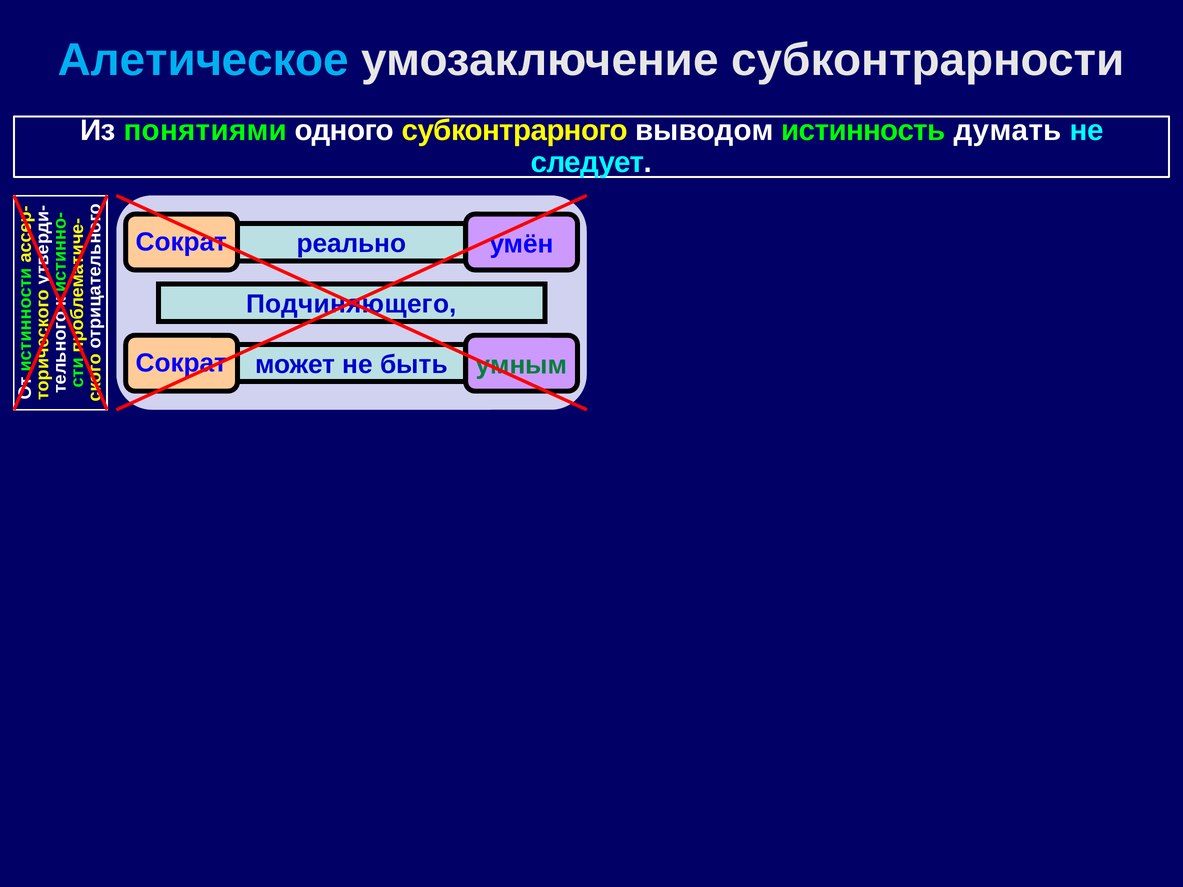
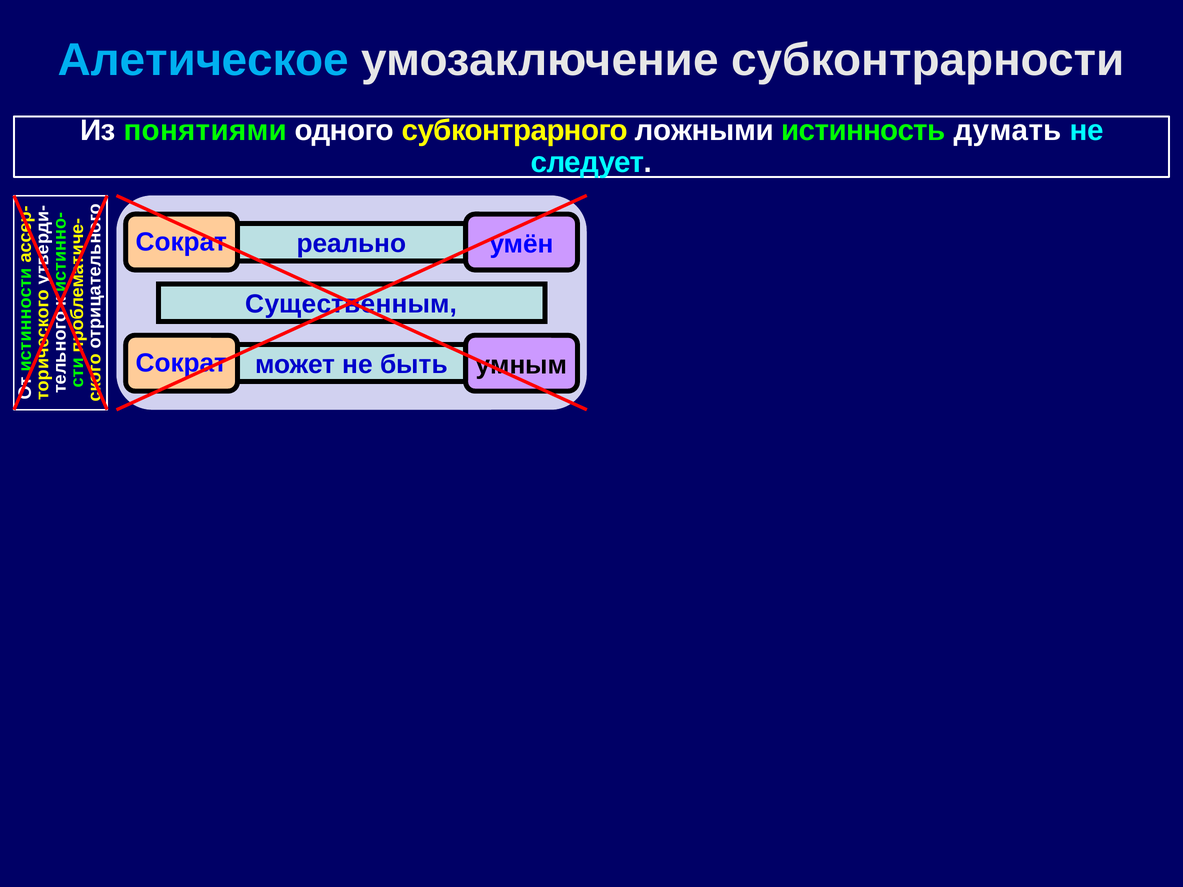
выводом: выводом -> ложными (705, 131)
Подчиняющего: Подчиняющего -> Существенным (351, 304)
умным colour: green -> black (522, 365)
